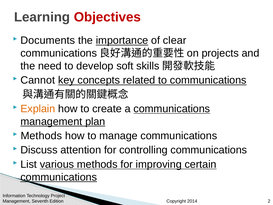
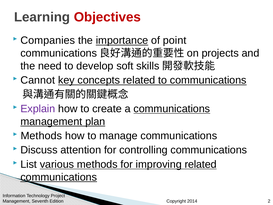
Documents: Documents -> Companies (48, 40)
clear: clear -> point (175, 40)
Explain colour: orange -> purple (38, 109)
improving certain: certain -> related (201, 164)
